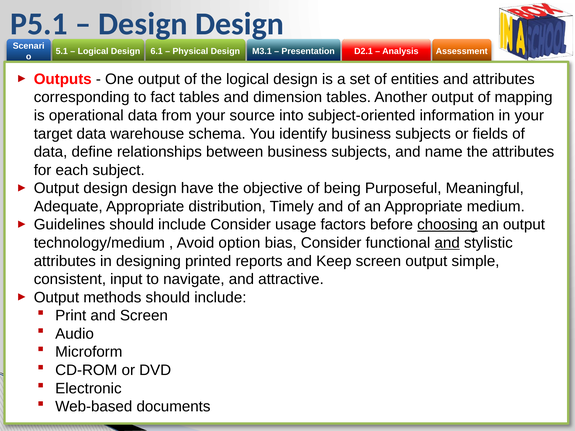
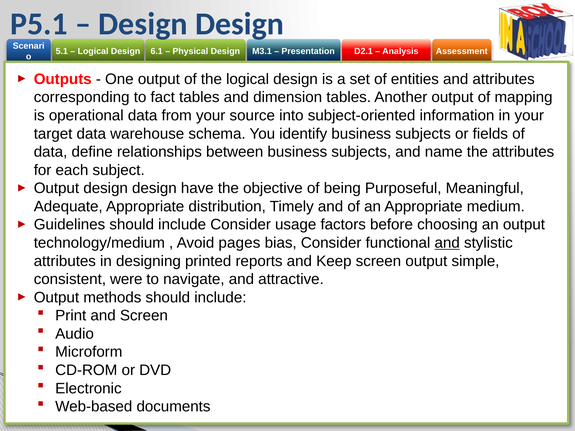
choosing underline: present -> none (447, 225)
option: option -> pages (239, 243)
input: input -> were (126, 279)
